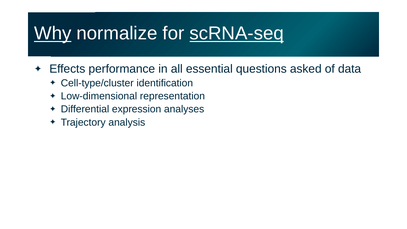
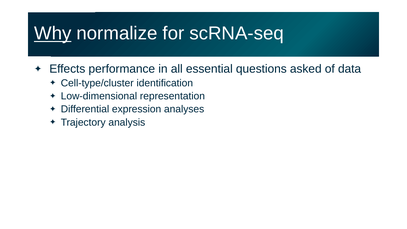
scRNA-seq underline: present -> none (237, 33)
